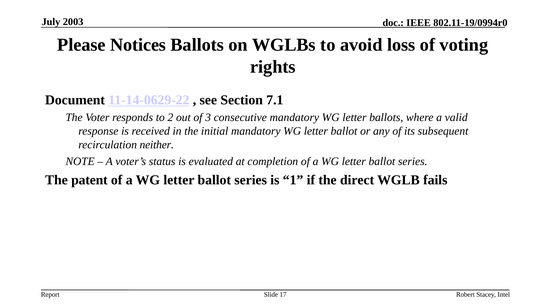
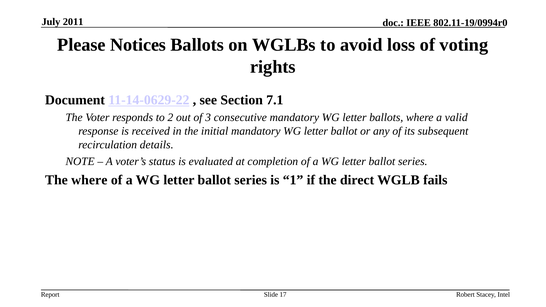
2003: 2003 -> 2011 (73, 22)
neither: neither -> details (157, 145)
The patent: patent -> where (89, 180)
